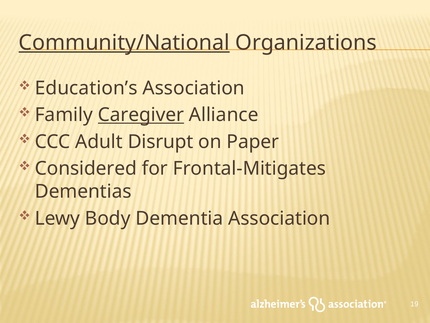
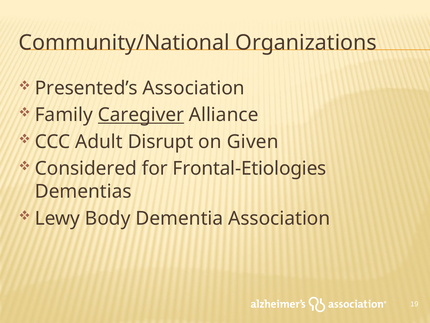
Community/National underline: present -> none (124, 43)
Education’s: Education’s -> Presented’s (86, 88)
Paper: Paper -> Given (253, 142)
Frontal-Mitigates: Frontal-Mitigates -> Frontal-Etiologies (250, 168)
